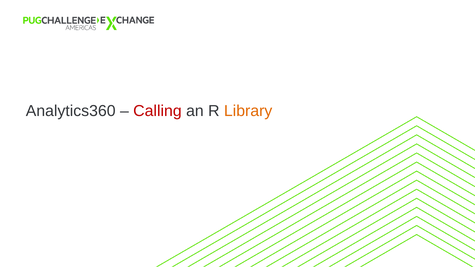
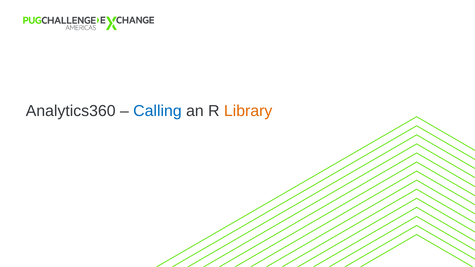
Calling colour: red -> blue (157, 111)
